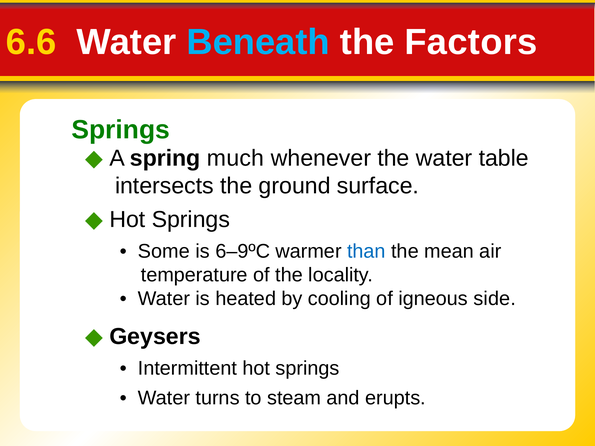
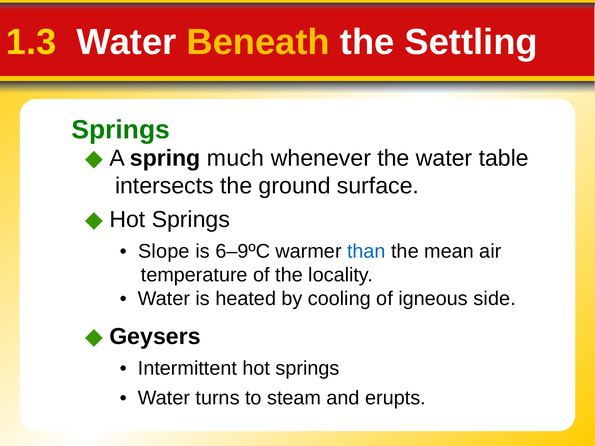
6.6: 6.6 -> 1.3 (31, 42)
Beneath colour: light blue -> yellow (258, 42)
Factors: Factors -> Settling (471, 42)
Some: Some -> Slope (164, 251)
